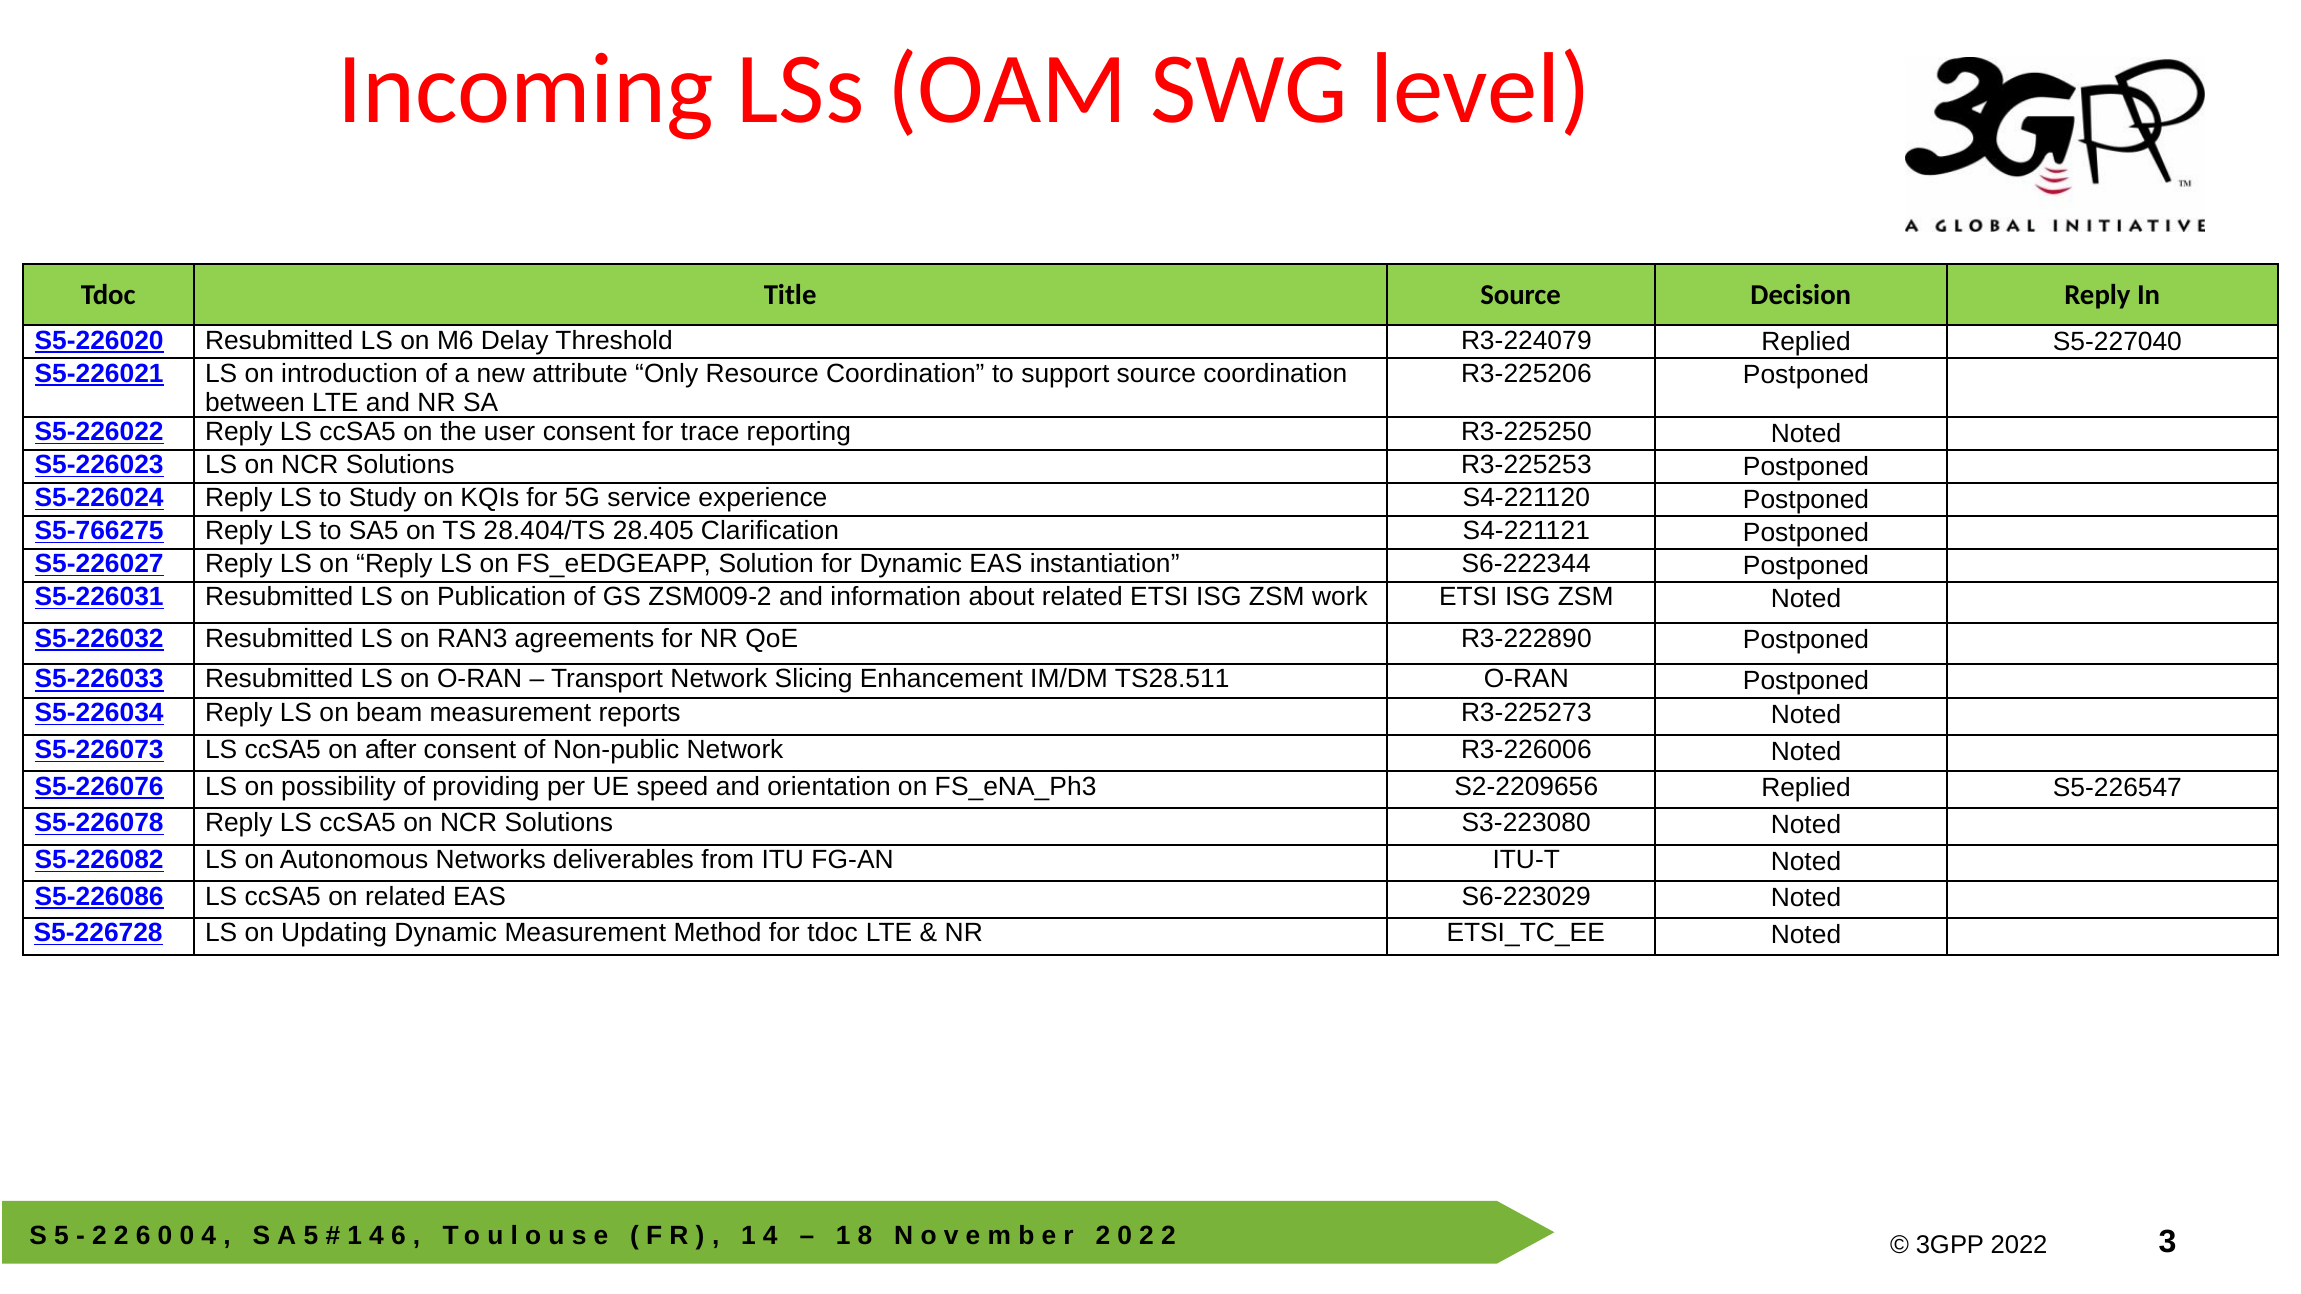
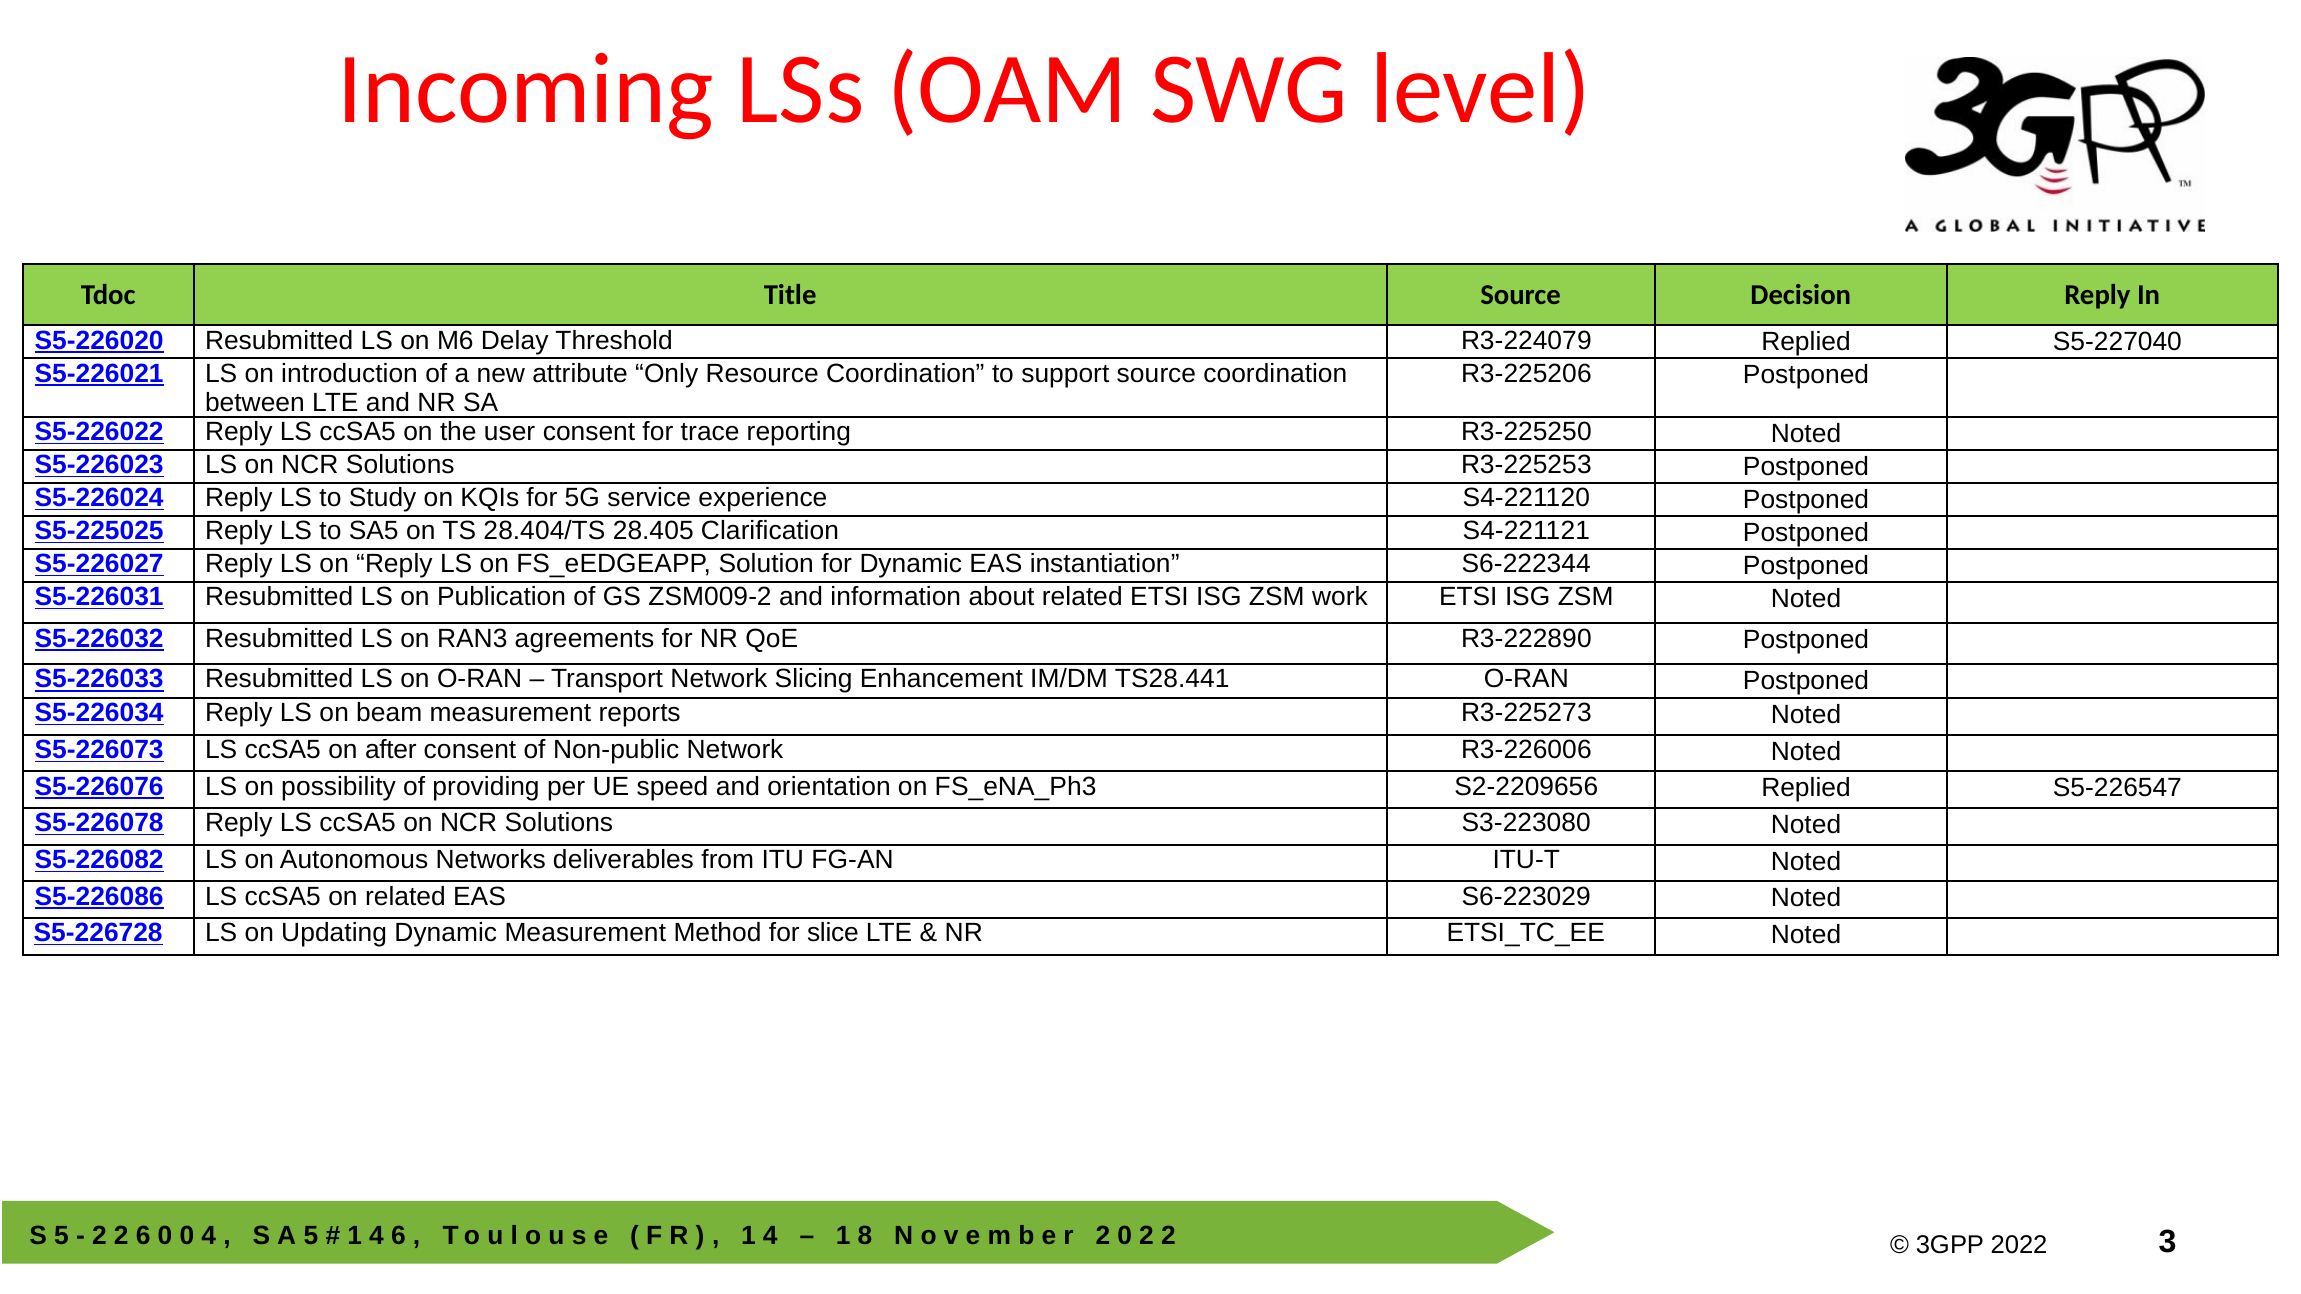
S5-766275: S5-766275 -> S5-225025 (99, 531)
TS28.511: TS28.511 -> TS28.441 (1172, 679)
for tdoc: tdoc -> slice (833, 933)
